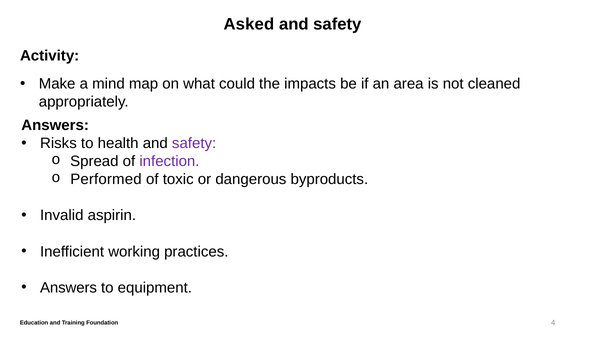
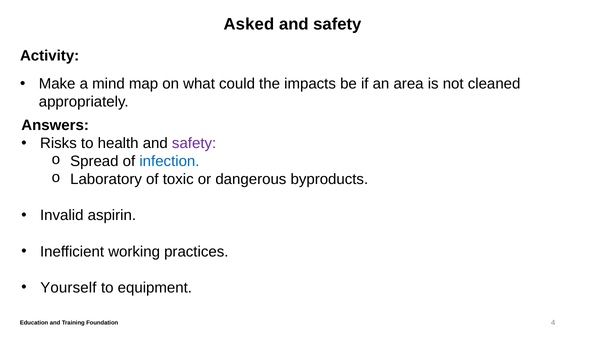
infection colour: purple -> blue (169, 161)
Performed: Performed -> Laboratory (106, 179)
Answers: Answers -> Yourself (68, 288)
